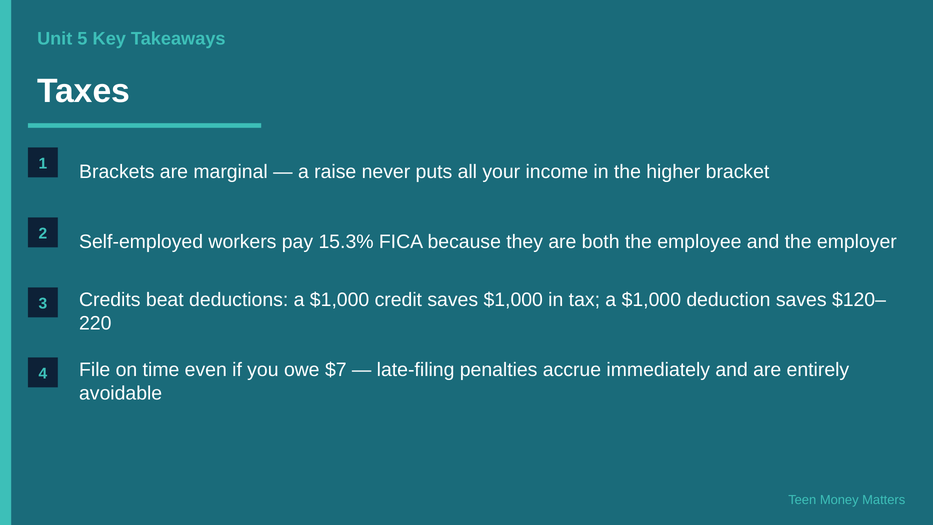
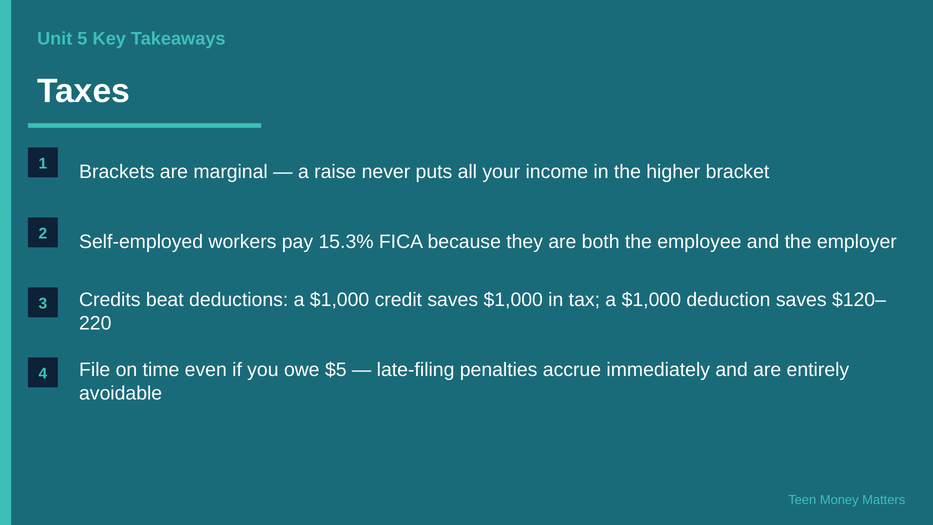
$7: $7 -> $5 (336, 370)
